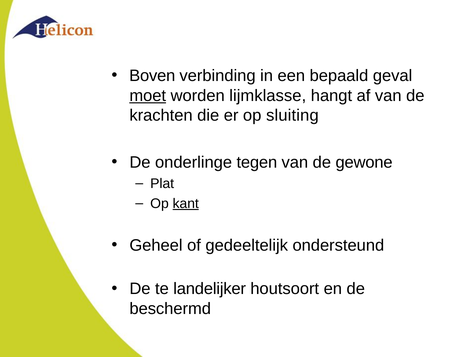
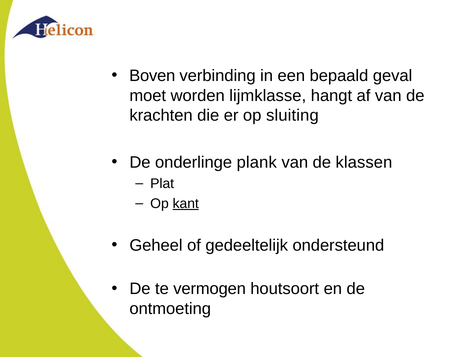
moet underline: present -> none (148, 96)
tegen: tegen -> plank (257, 162)
gewone: gewone -> klassen (364, 162)
landelijker: landelijker -> vermogen (210, 289)
beschermd: beschermd -> ontmoeting (170, 309)
